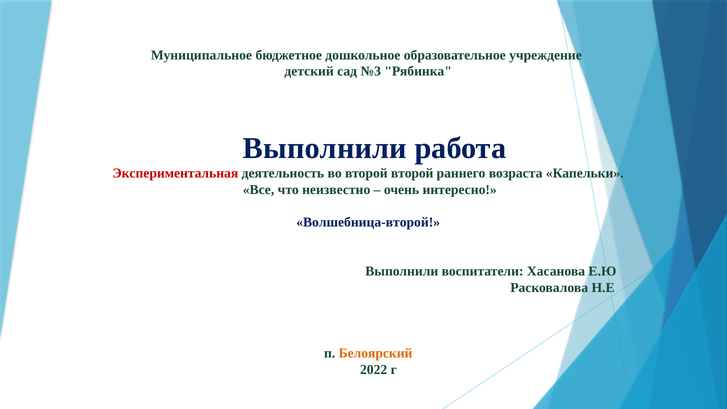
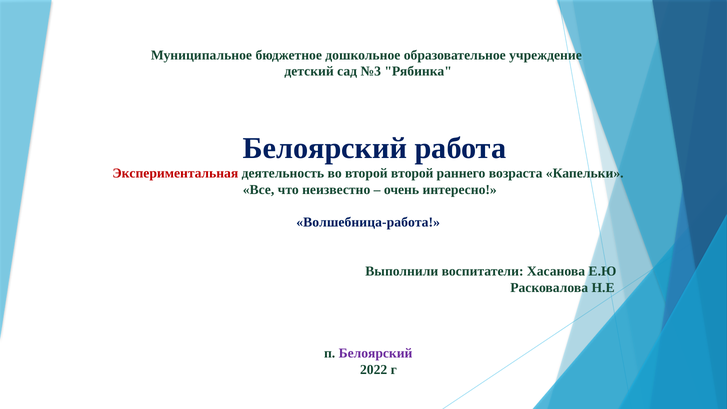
Выполнили: Выполнили -> Белоярский (325, 148)
Волшебница-второй: Волшебница-второй -> Волшебница-работа (368, 222)
Белоярский colour: orange -> purple (376, 353)
